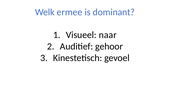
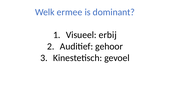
naar: naar -> erbij (108, 35)
